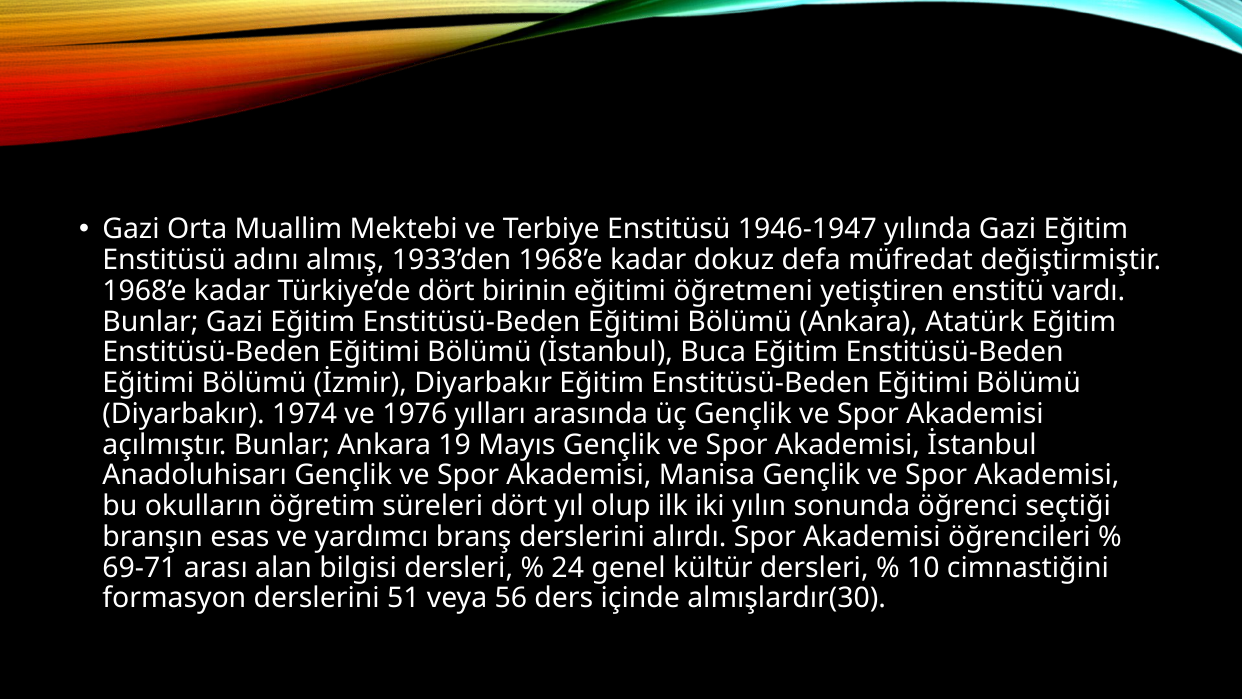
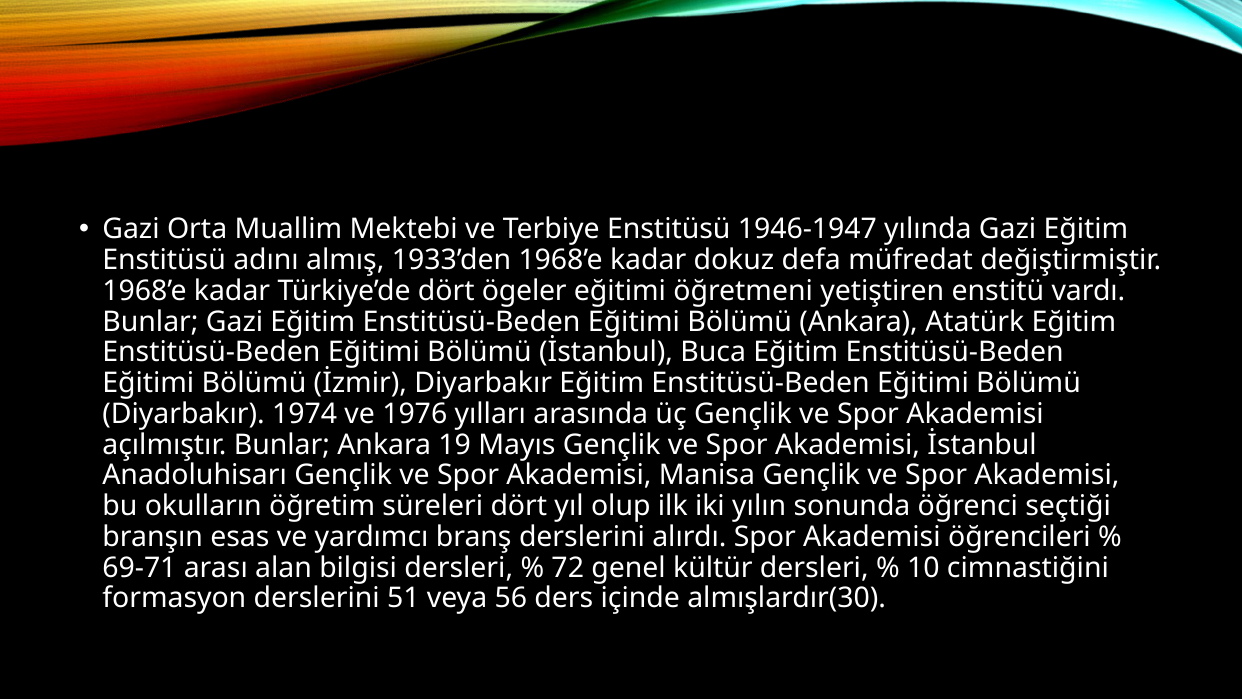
birinin: birinin -> ögeler (524, 291)
24: 24 -> 72 (568, 567)
